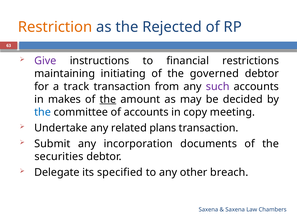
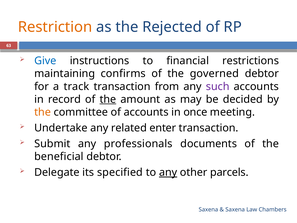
Give colour: purple -> blue (45, 61)
initiating: initiating -> confirms (123, 74)
makes: makes -> record (64, 99)
the colour: blue -> orange (43, 112)
copy: copy -> once (195, 112)
plans: plans -> enter (163, 128)
incorporation: incorporation -> professionals (138, 144)
securities: securities -> beneficial (59, 156)
any underline: none -> present (168, 172)
breach: breach -> parcels (229, 172)
